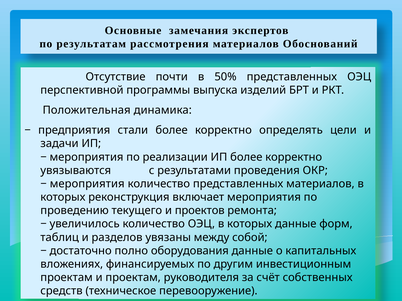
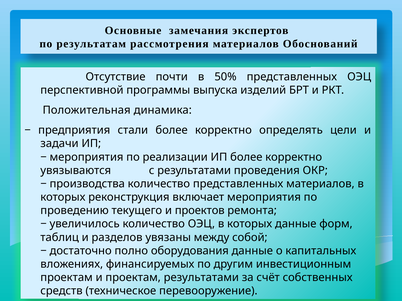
мероприятия: мероприятия -> производства (87, 184)
проектам руководителя: руководителя -> результатами (201, 278)
